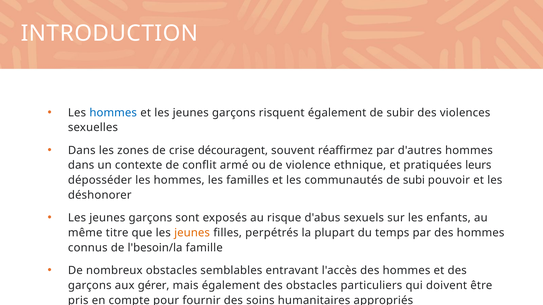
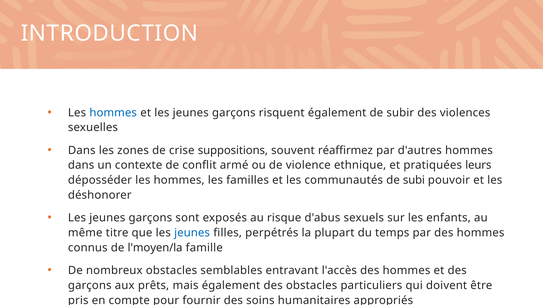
découragent: découragent -> suppositions (233, 151)
jeunes colour: orange -> blue (192, 233)
l'besoin/la: l'besoin/la -> l'moyen/la (155, 248)
gérer: gérer -> prêts (154, 286)
